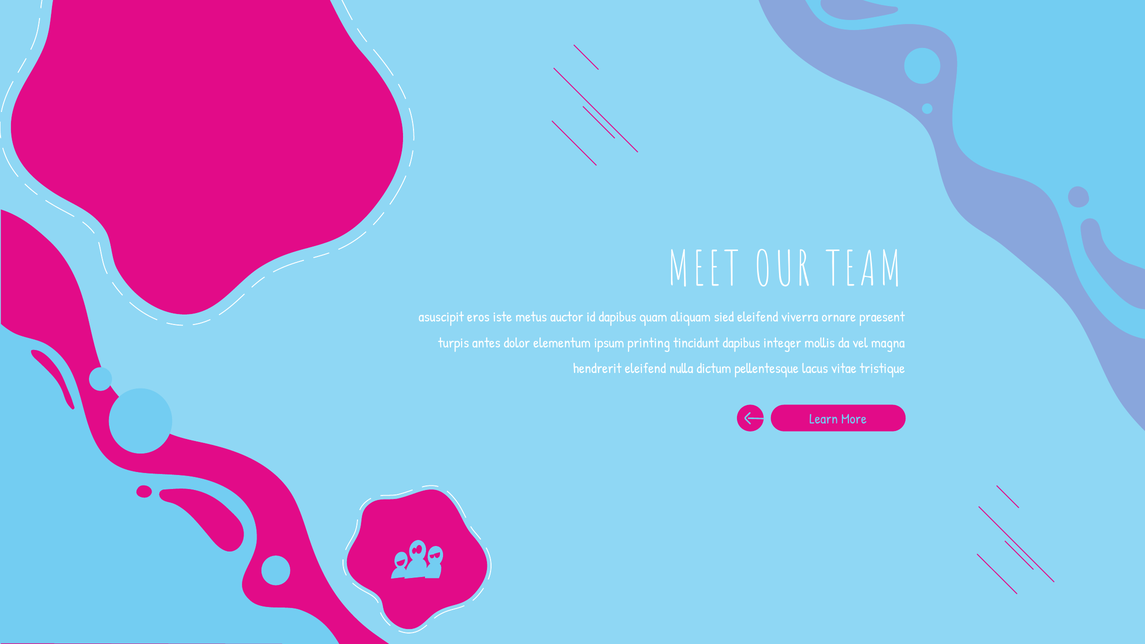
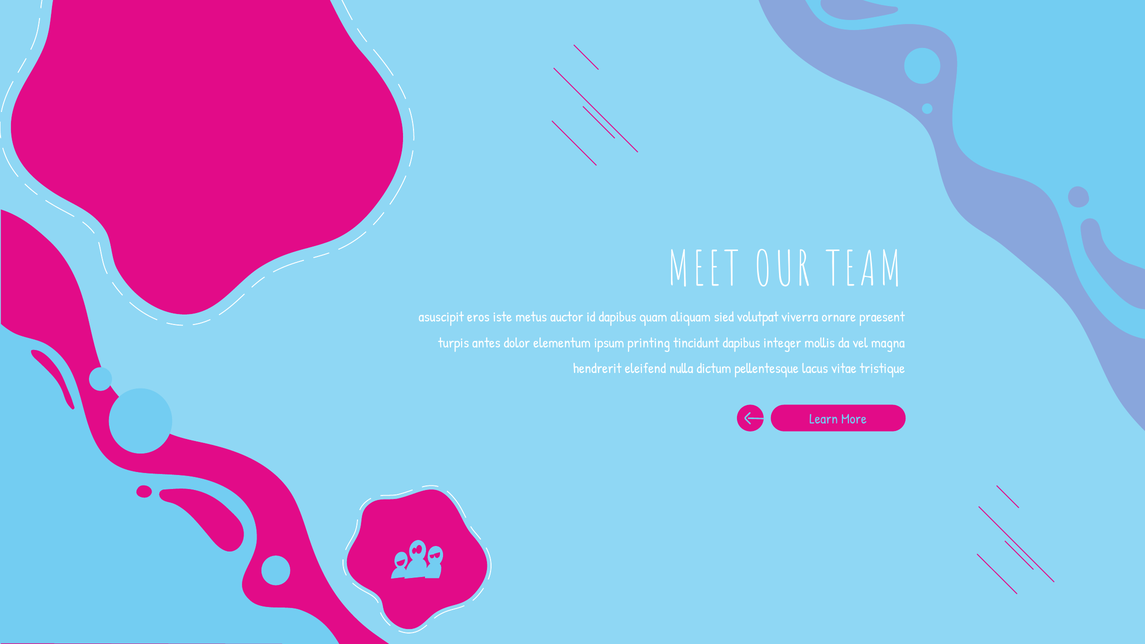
sied eleifend: eleifend -> volutpat (758, 317)
